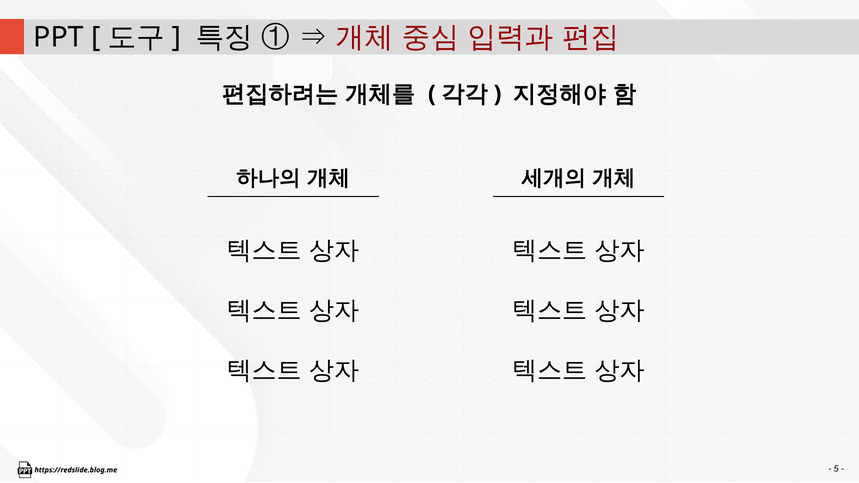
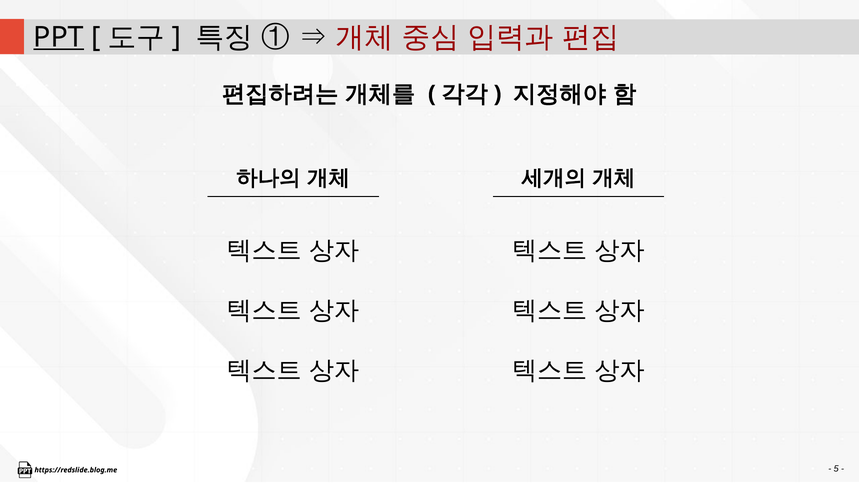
PPT underline: none -> present (59, 37)
